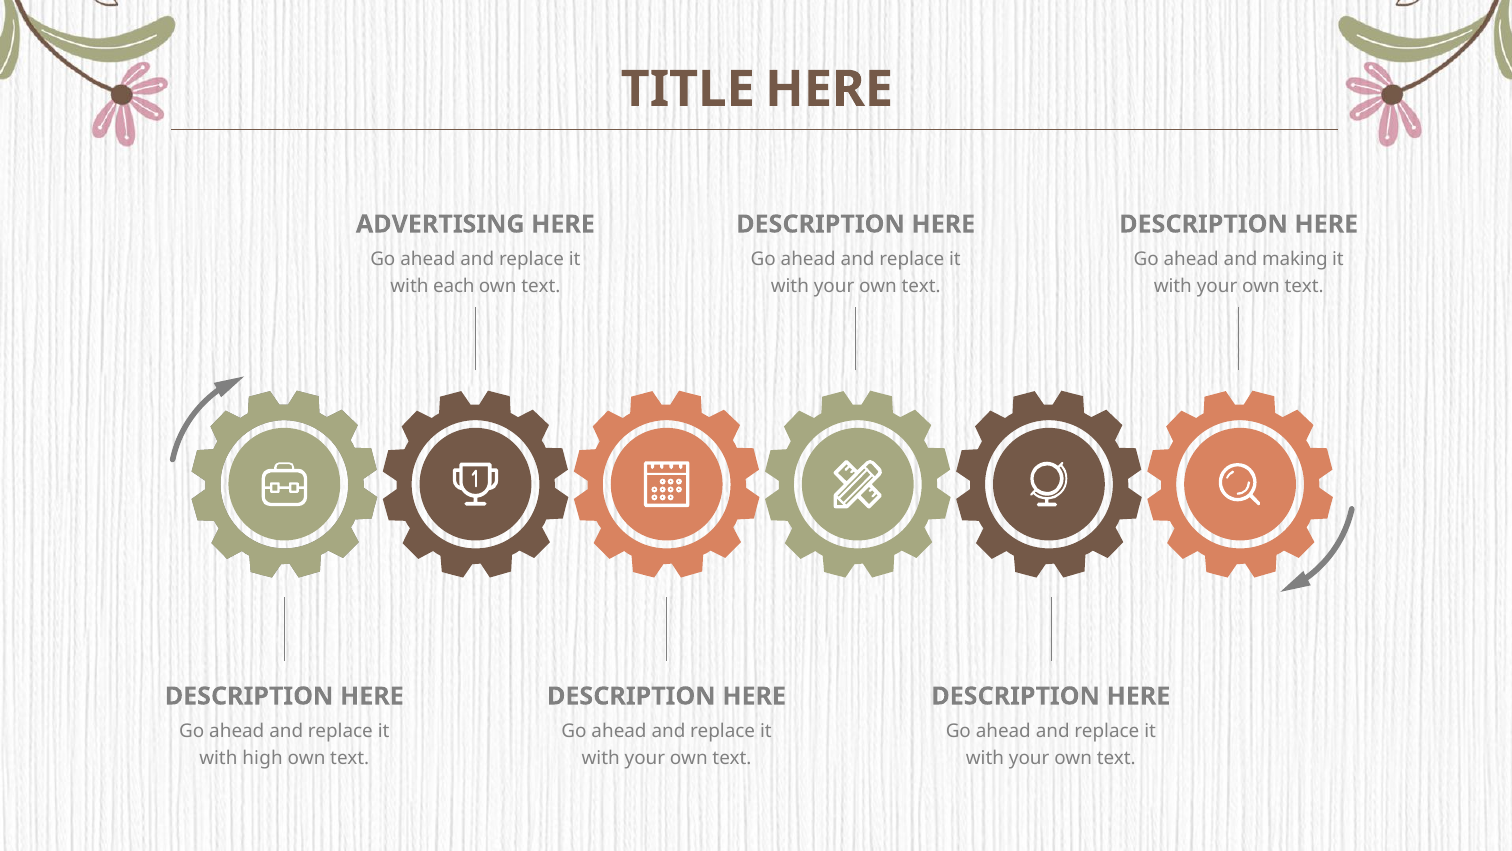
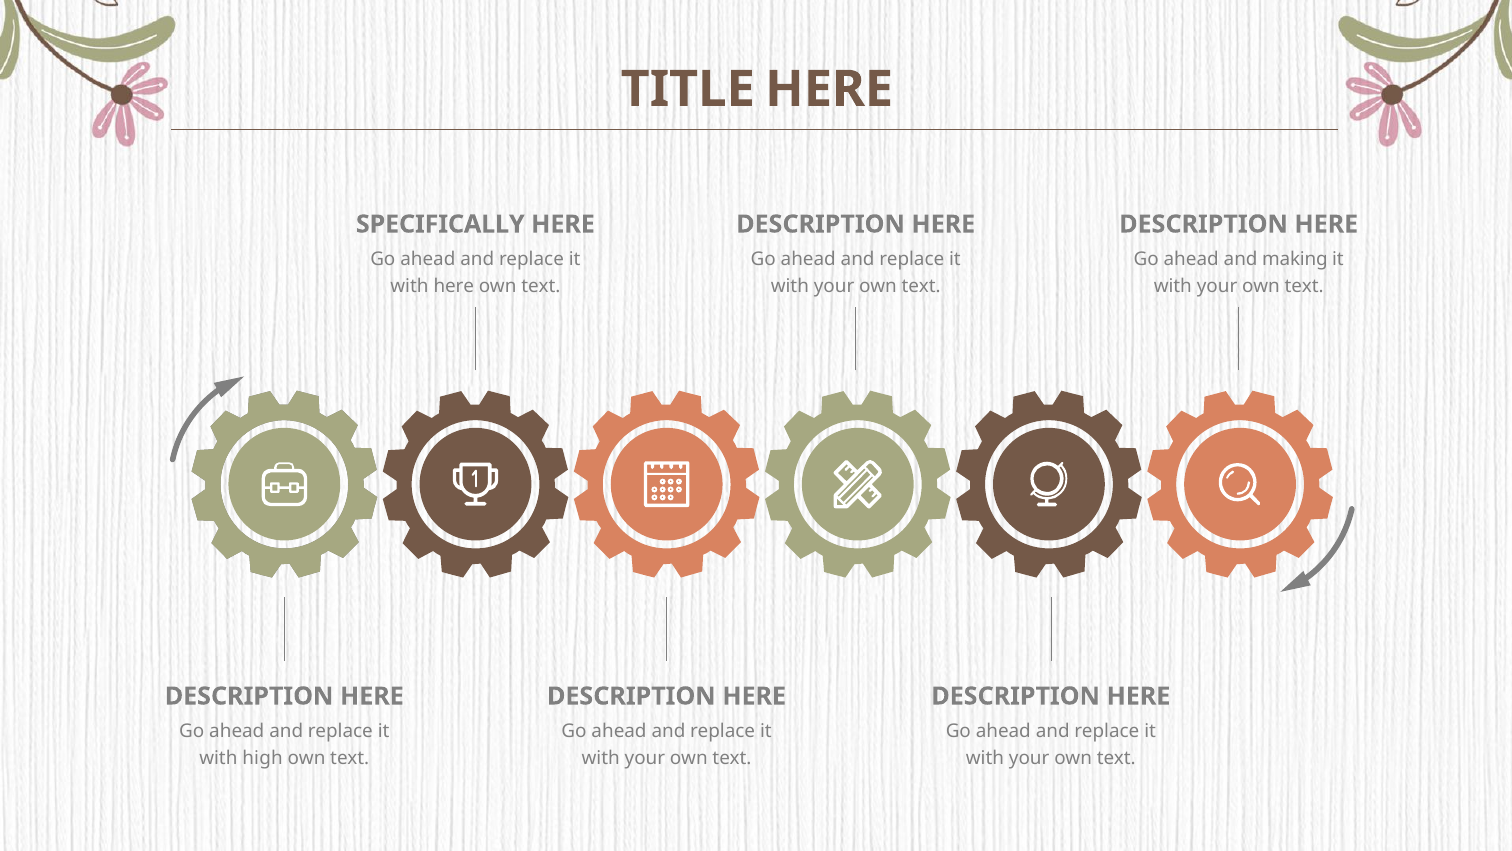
ADVERTISING: ADVERTISING -> SPECIFICALLY (440, 224)
with each: each -> here (454, 287)
